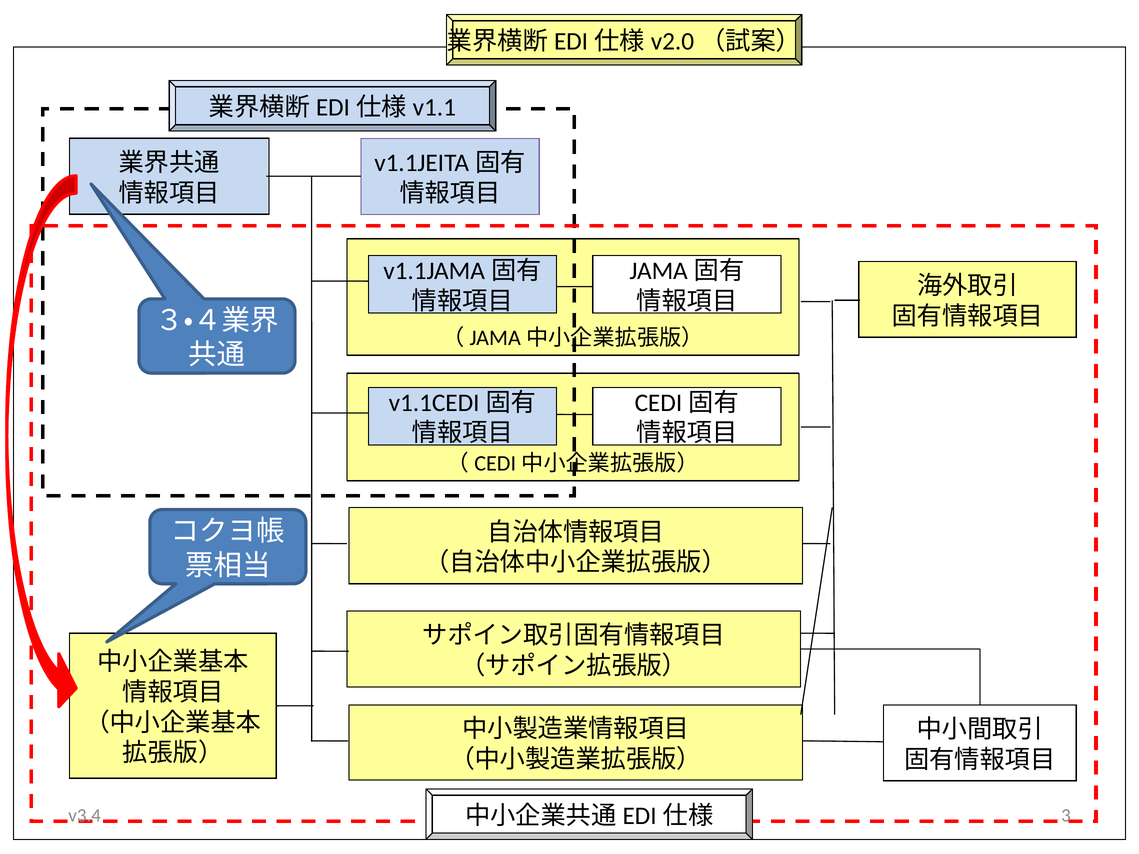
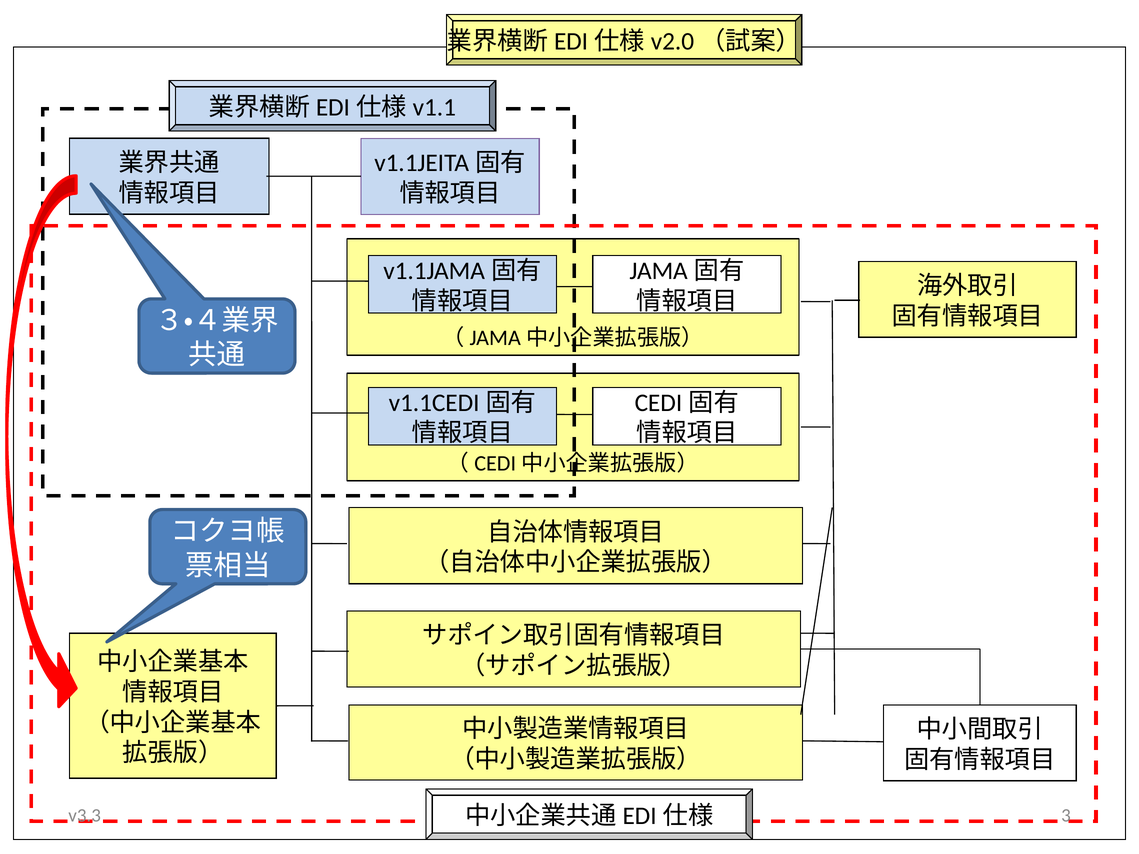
v3.4: v3.4 -> v3.3 (85, 816)
